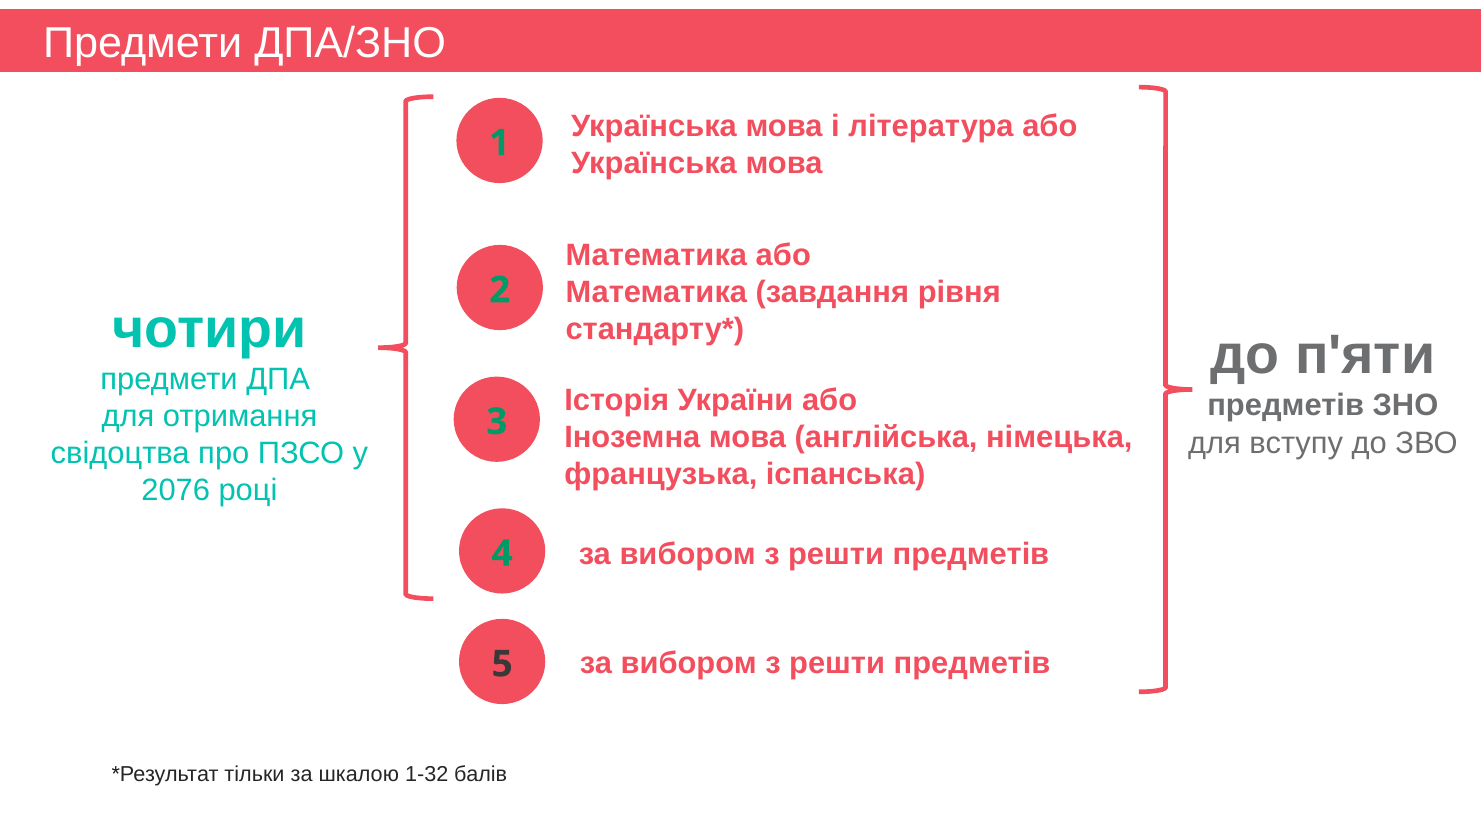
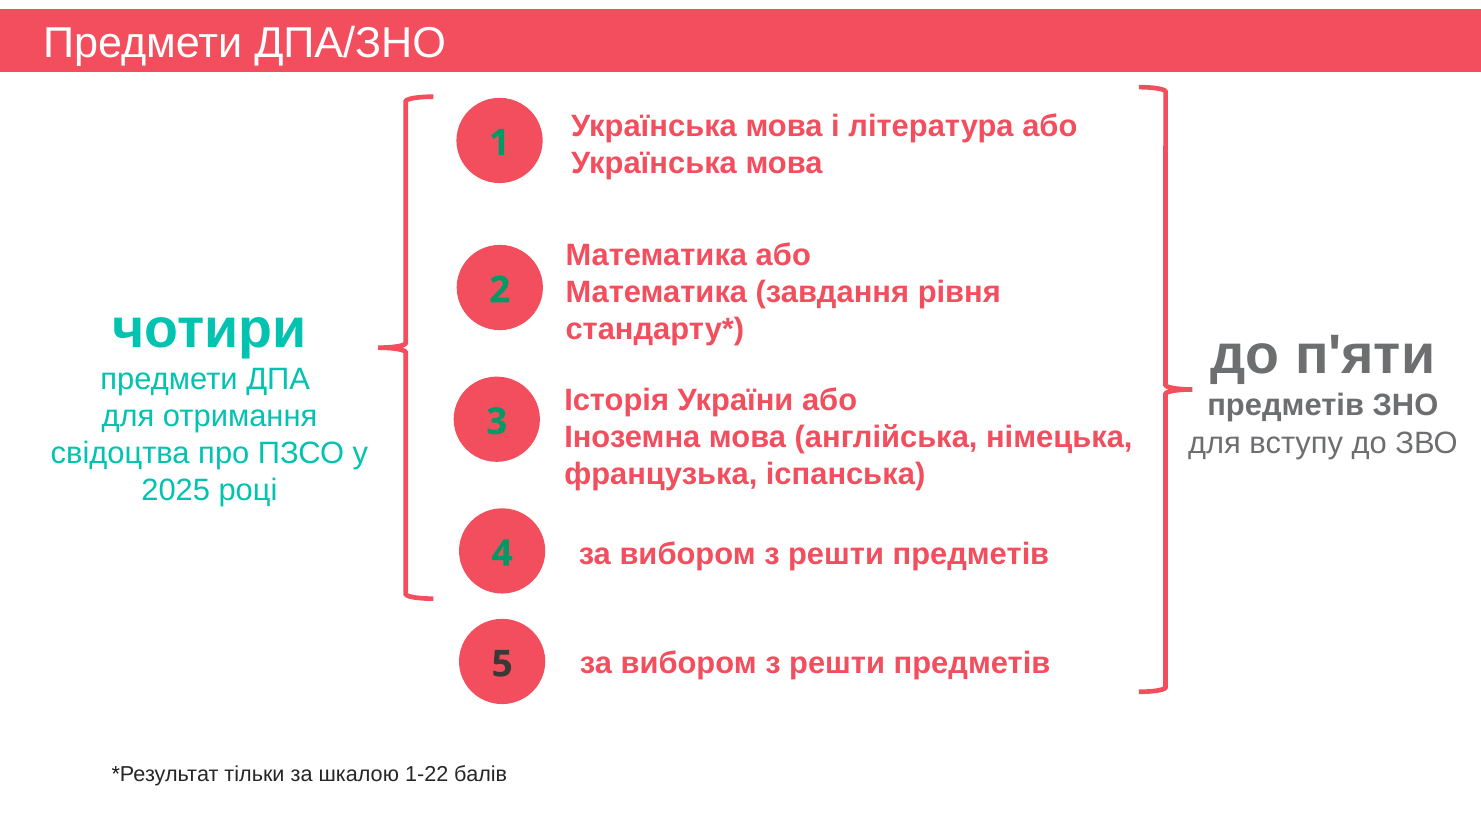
2076: 2076 -> 2025 (176, 491)
1-32: 1-32 -> 1-22 (427, 774)
